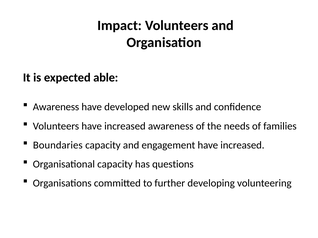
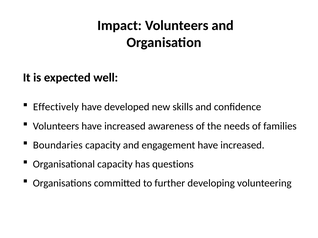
able: able -> well (106, 78)
Awareness: Awareness -> Effectively (56, 107)
